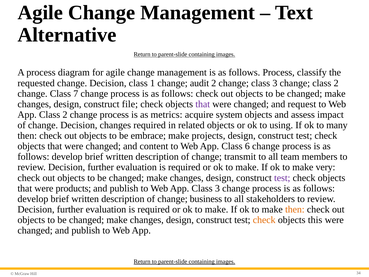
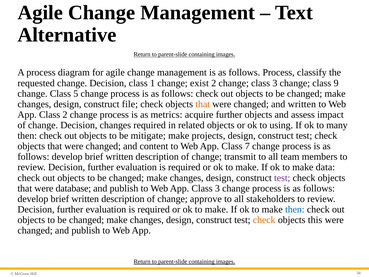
audit: audit -> exist (199, 83)
change class 2: 2 -> 9 (336, 83)
7: 7 -> 5 (76, 93)
that colour: purple -> orange (203, 104)
and request: request -> written (302, 104)
acquire system: system -> further (229, 115)
embrace: embrace -> mitigate (148, 136)
6: 6 -> 7 (247, 146)
very: very -> data (325, 167)
products: products -> database (73, 188)
business: business -> approve (206, 199)
then colour: orange -> blue (295, 209)
